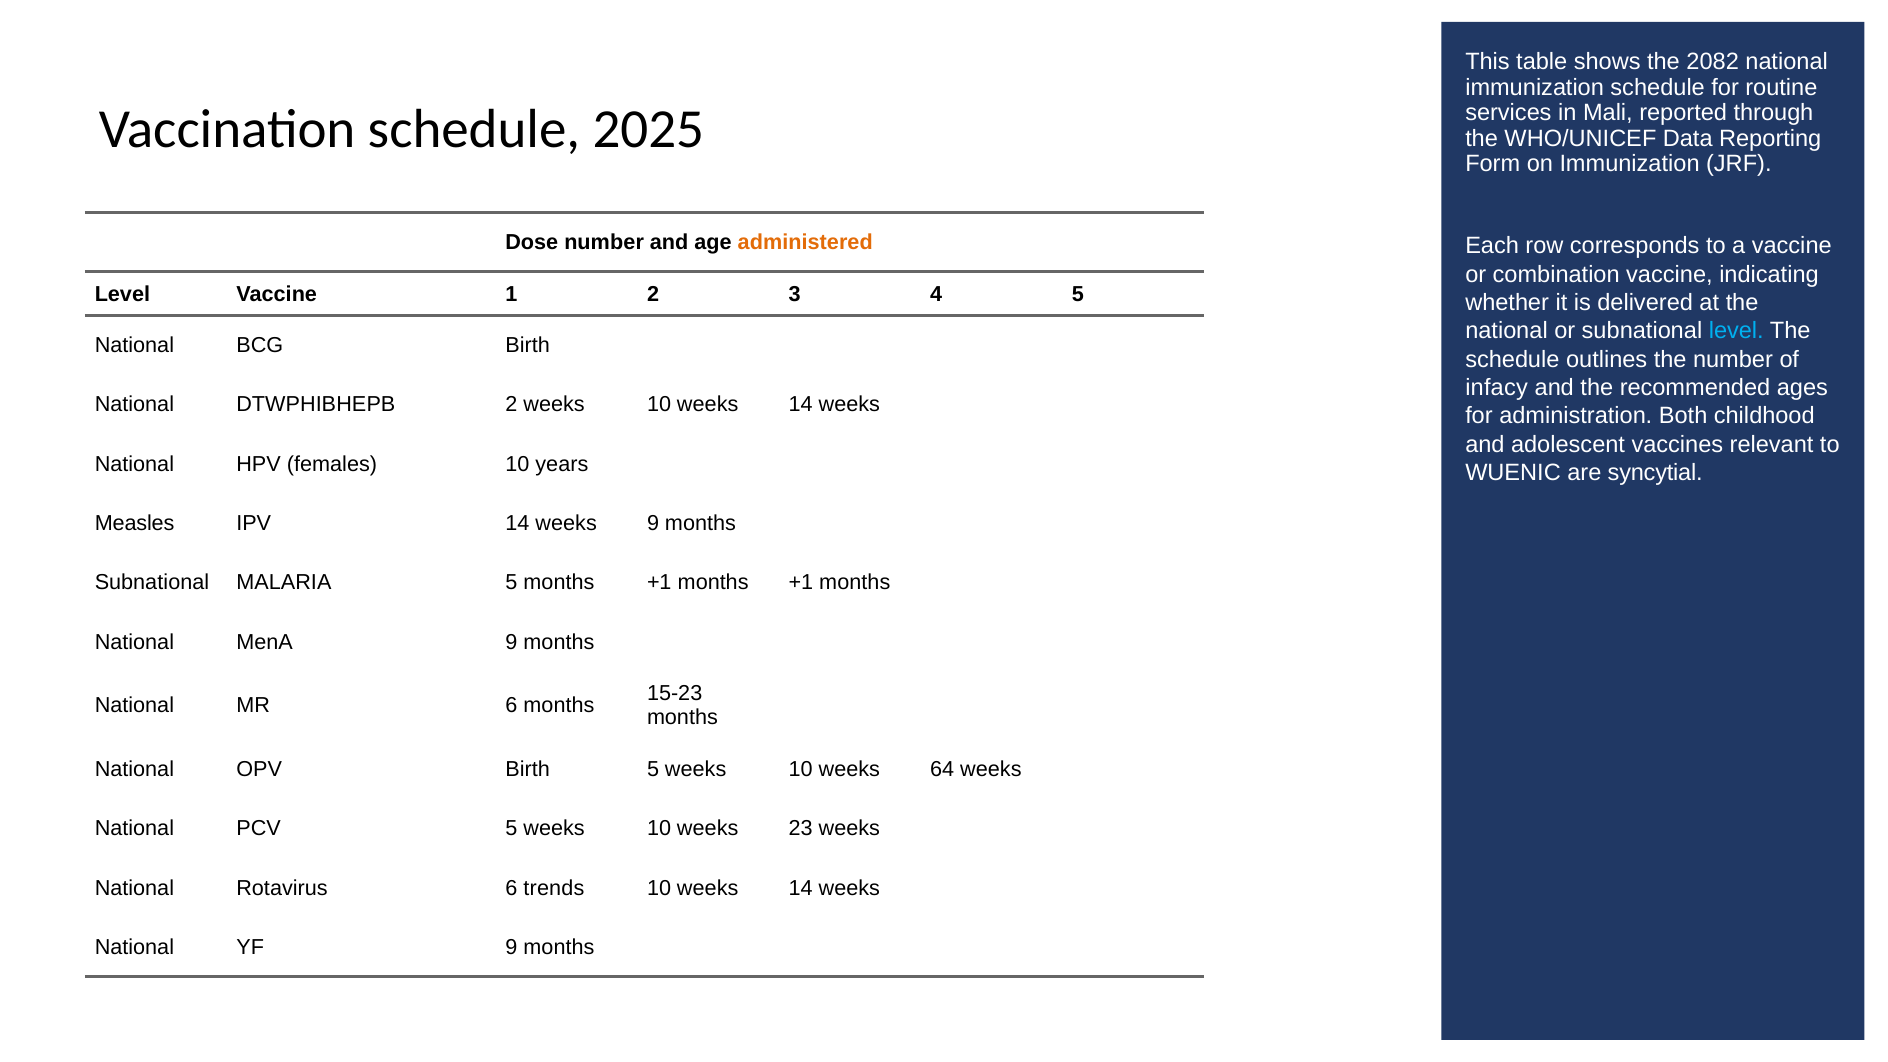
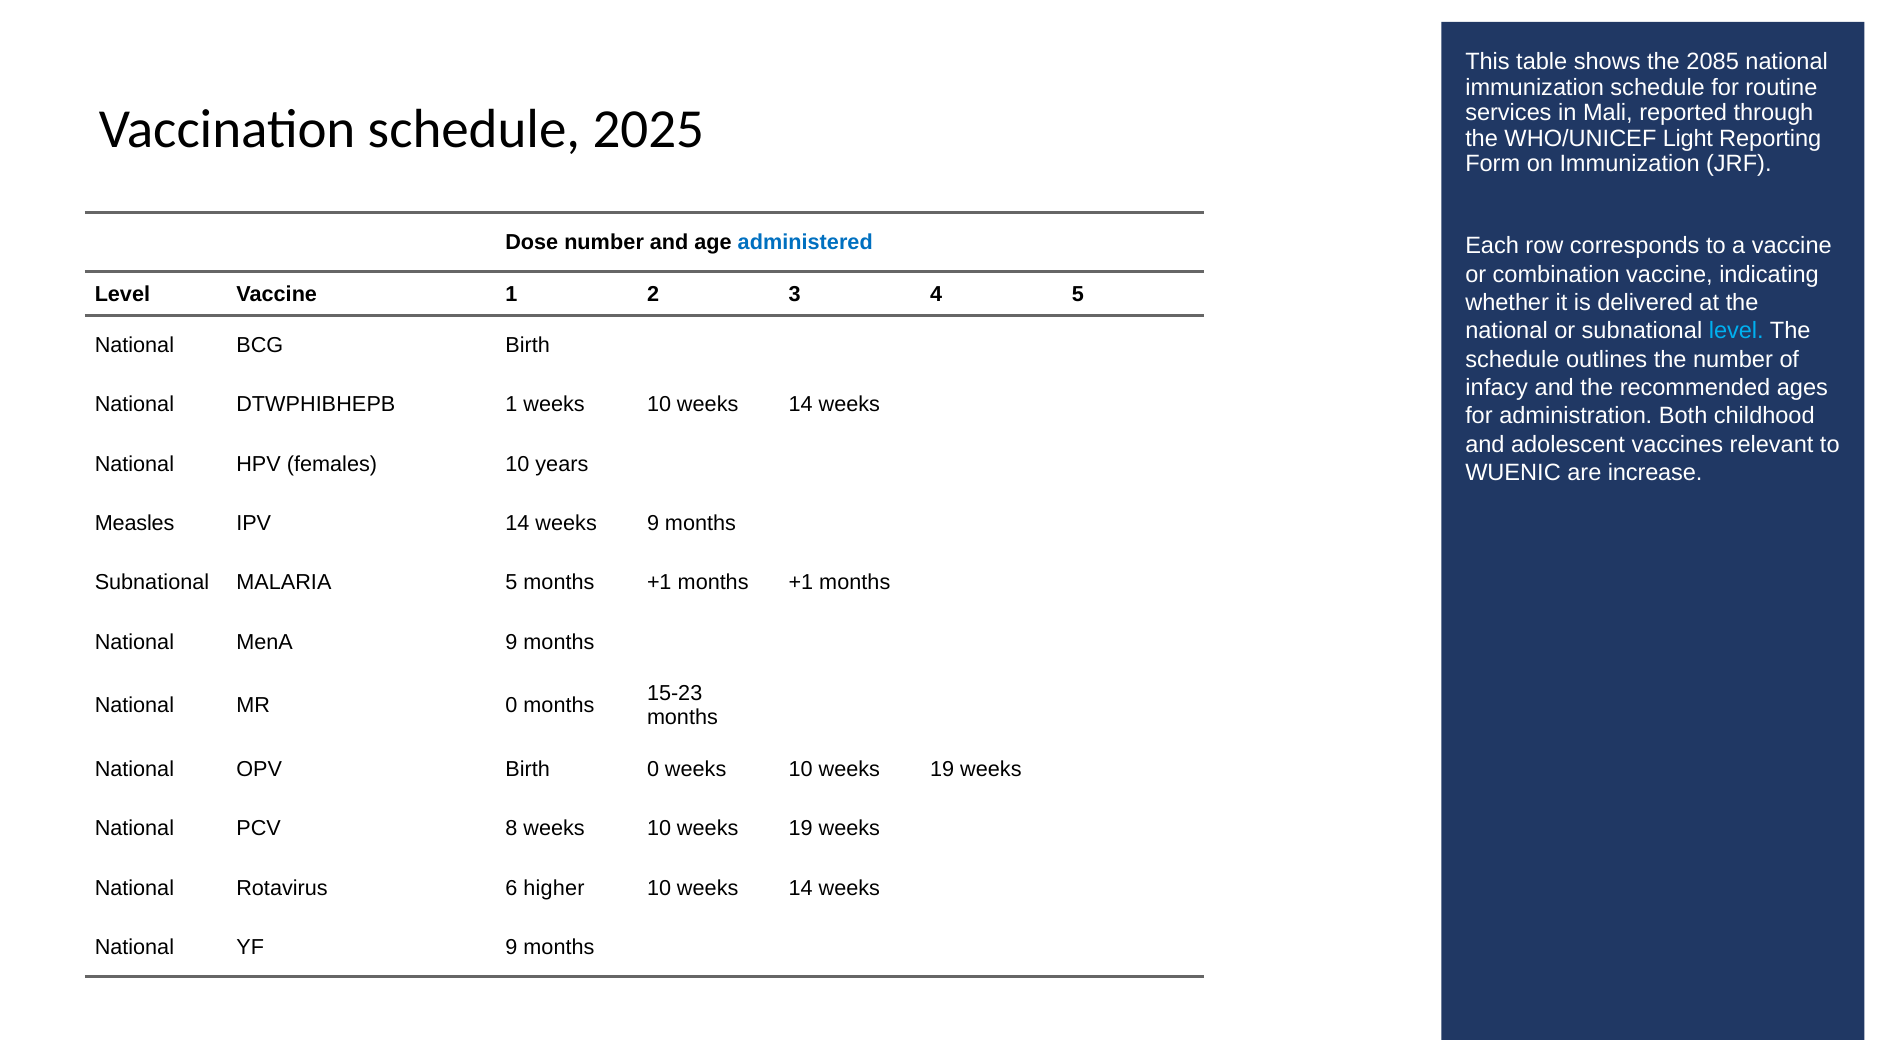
2082: 2082 -> 2085 (1713, 62)
Data: Data -> Light (1688, 138)
administered colour: orange -> blue (805, 242)
DTWPHIBHEPB 2: 2 -> 1 (511, 405)
syncytial: syncytial -> increase (1655, 473)
MR 6: 6 -> 0 (511, 706)
Birth 5: 5 -> 0 (653, 769)
64: 64 -> 19 (942, 769)
PCV 5: 5 -> 8 (511, 829)
23: 23 -> 19 (801, 829)
trends: trends -> higher (554, 888)
